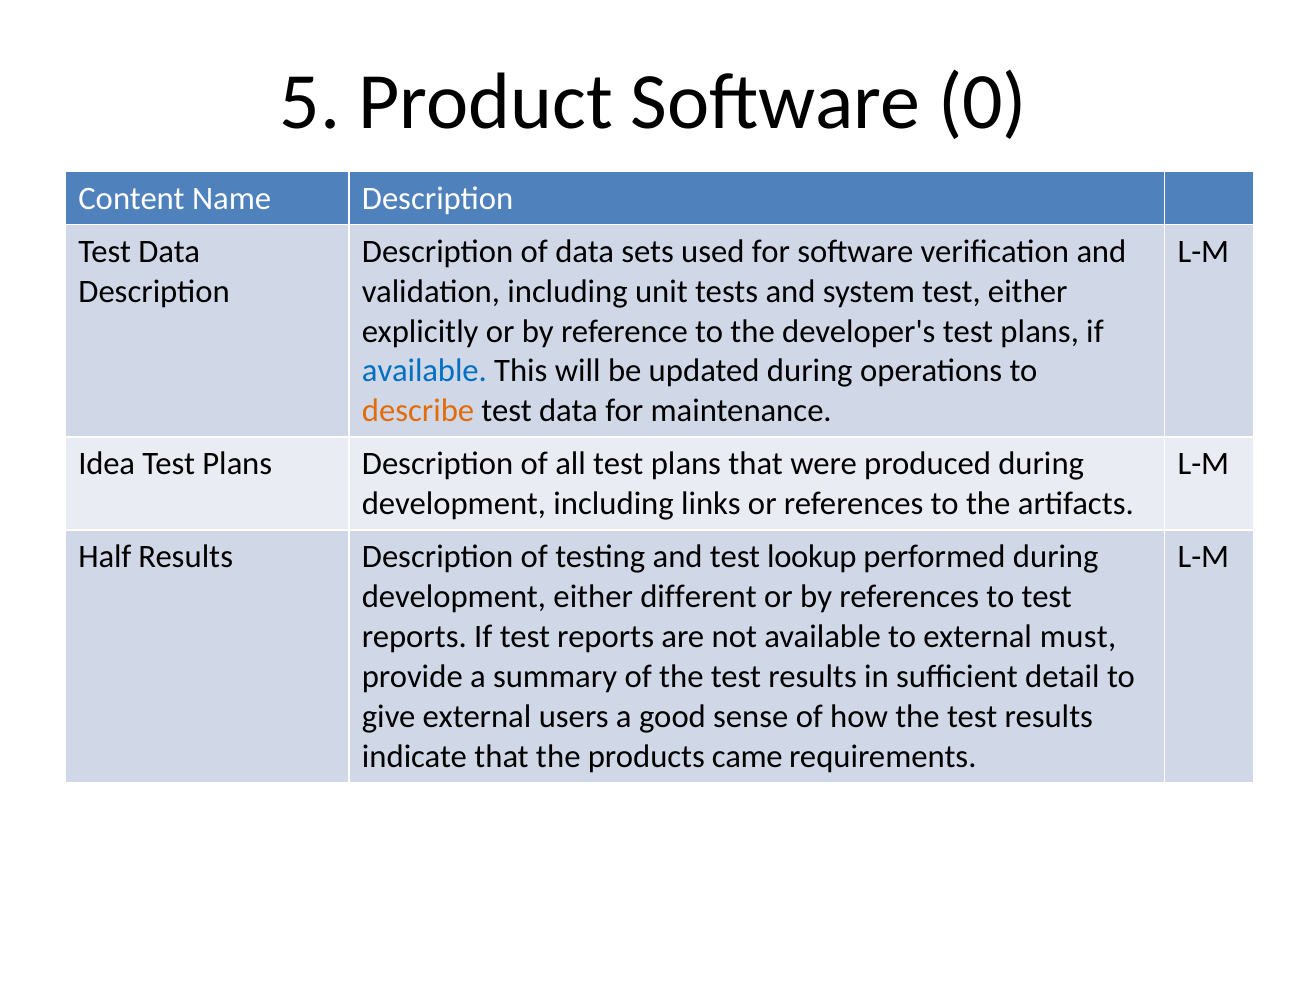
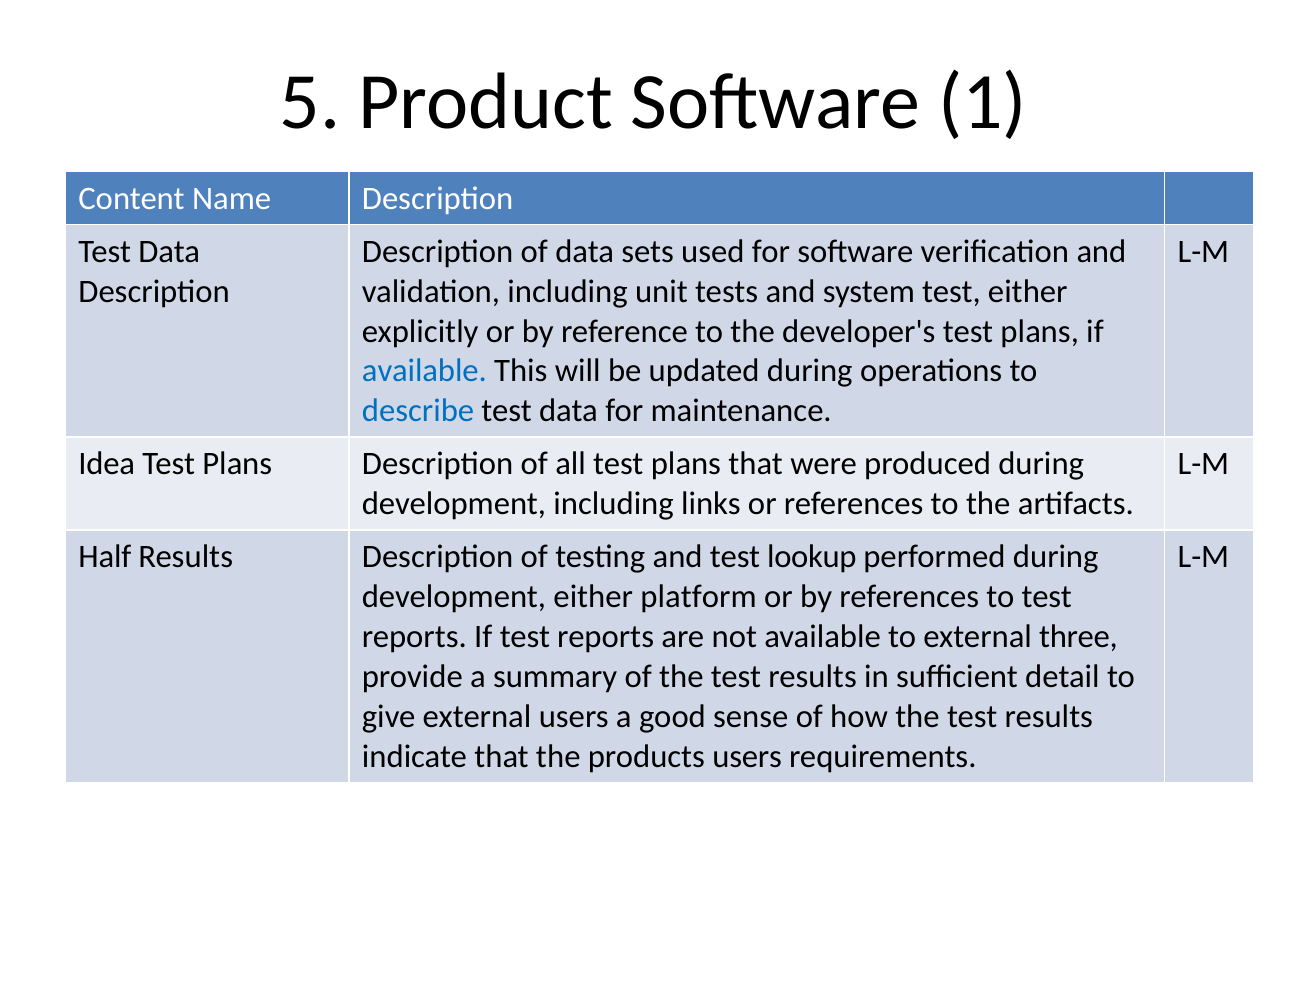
0: 0 -> 1 (983, 102)
describe colour: orange -> blue (418, 411)
different: different -> platform (698, 597)
must: must -> three (1078, 637)
products came: came -> users (747, 757)
